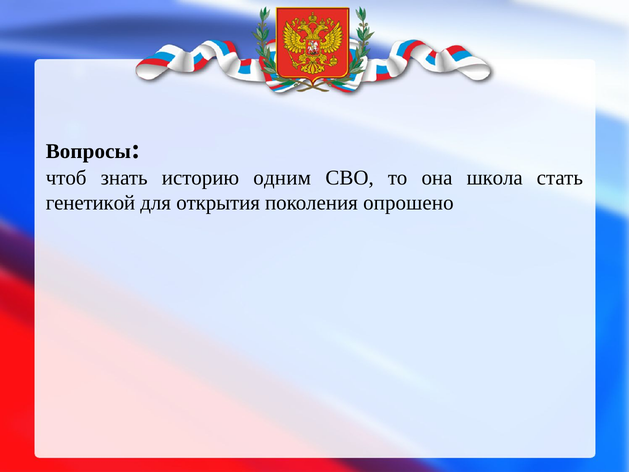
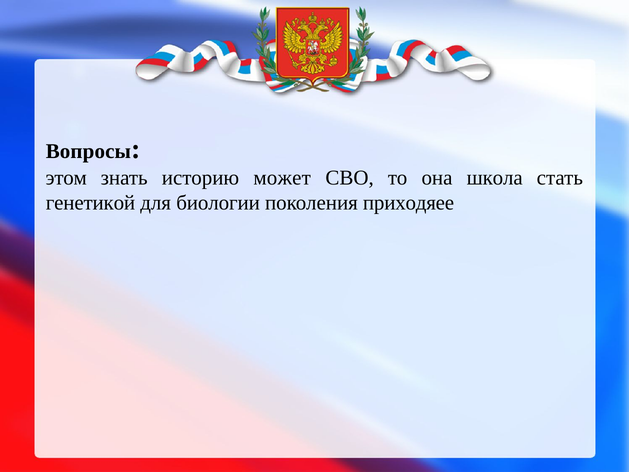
чтоб: чтоб -> этом (66, 178)
одним: одним -> может (282, 178)
открытия: открытия -> биологии (218, 203)
опрошено: опрошено -> приходяее (409, 203)
